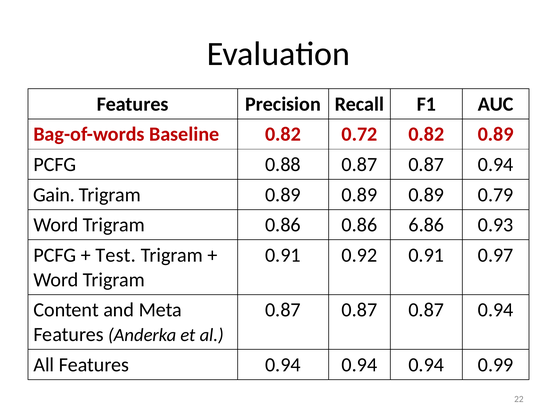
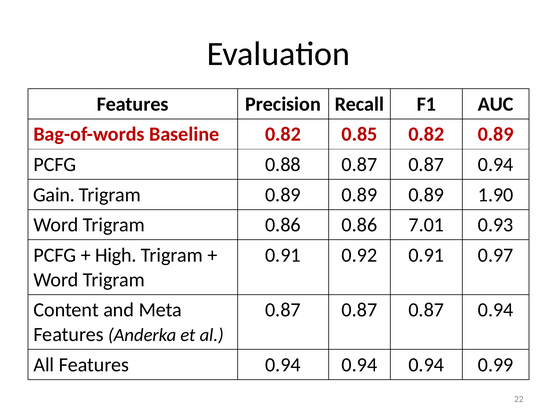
0.72: 0.72 -> 0.85 (359, 134)
0.79: 0.79 -> 1.90 (496, 195)
6.86: 6.86 -> 7.01 (426, 225)
Test: Test -> High (116, 255)
